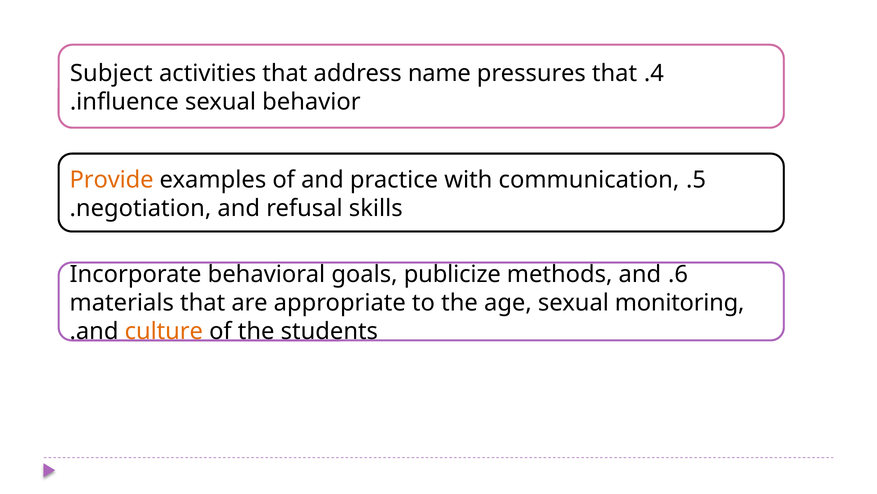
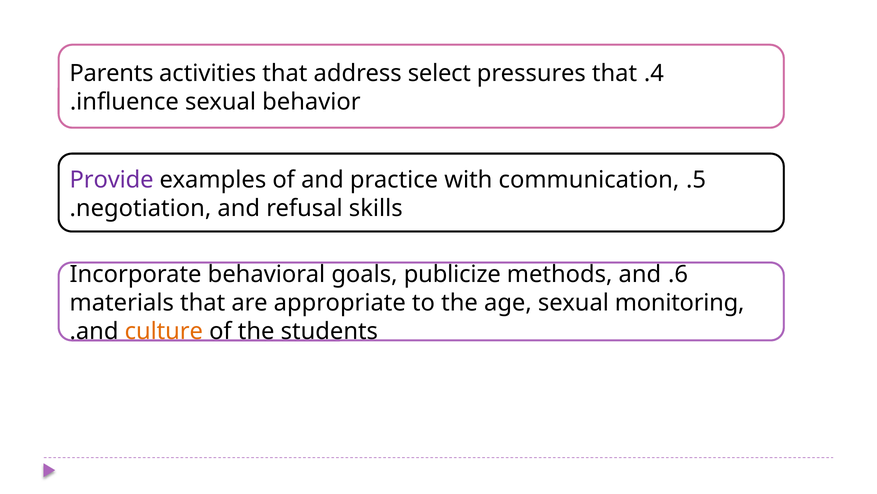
Subject: Subject -> Parents (111, 74)
name: name -> select (439, 74)
Provide colour: orange -> purple (112, 180)
